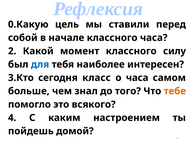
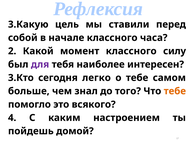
0.Какую: 0.Какую -> 3.Какую (28, 24)
для colour: blue -> purple (40, 65)
класс: класс -> легко (97, 78)
о часа: часа -> тебе (137, 78)
